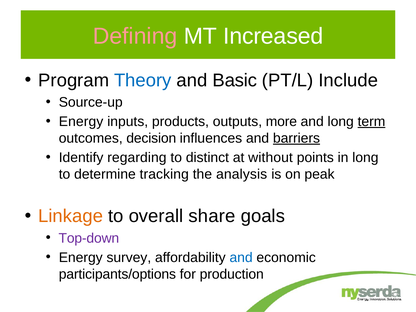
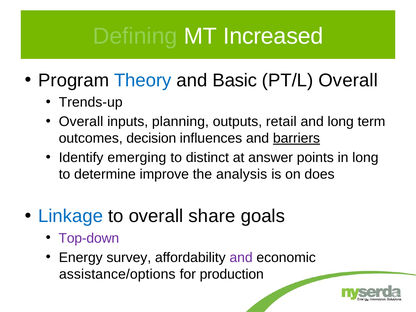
Defining colour: pink -> light green (135, 36)
PT/L Include: Include -> Overall (348, 80)
Source-up: Source-up -> Trends-up (91, 102)
Energy: Energy -> Overall (81, 122)
products: products -> planning (180, 122)
more: more -> retail (281, 122)
term underline: present -> none (371, 122)
regarding: regarding -> emerging (137, 158)
without: without -> answer (271, 158)
tracking: tracking -> improve (164, 174)
peak: peak -> does (320, 174)
Linkage colour: orange -> blue (71, 216)
and colour: blue -> purple (241, 258)
participants/options: participants/options -> assistance/options (117, 274)
